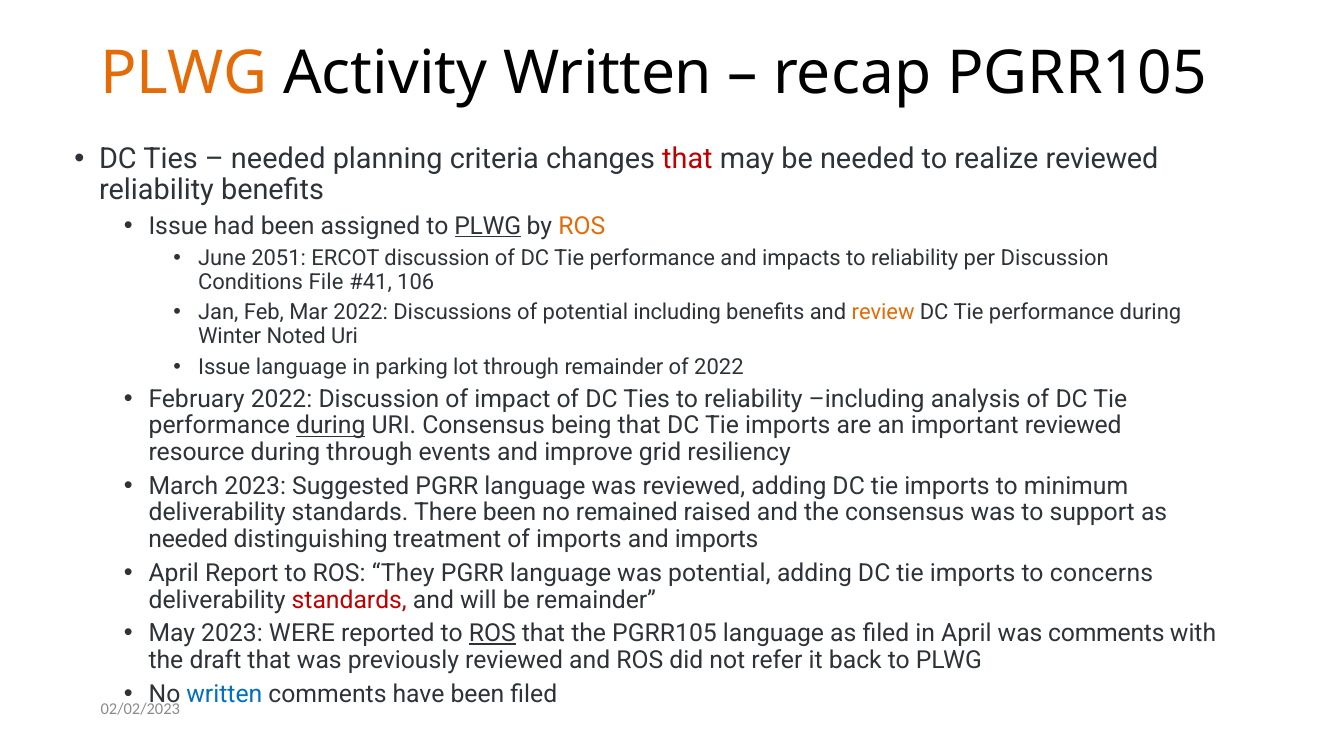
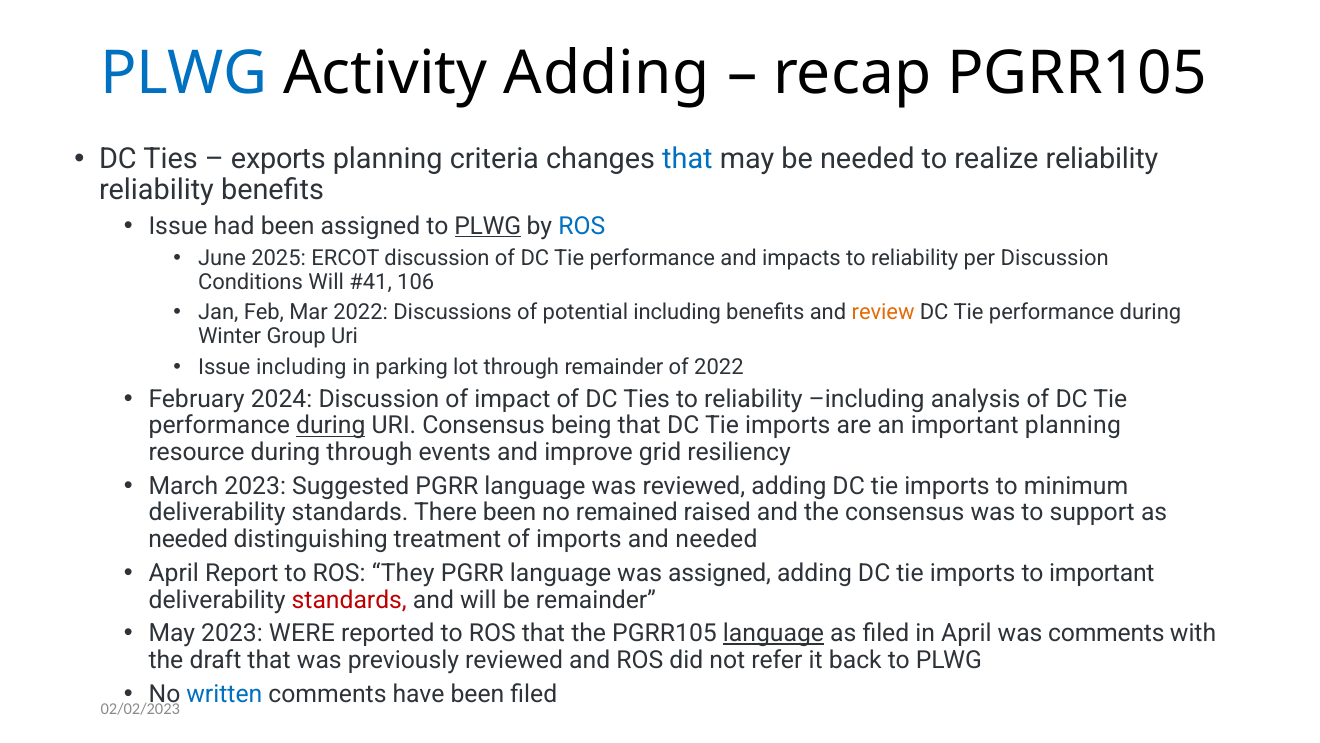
PLWG colour: orange -> blue (184, 73)
Activity Written: Written -> Adding (607, 73)
needed: needed -> exports (278, 159)
that colour: red -> blue (687, 159)
realize reviewed: reviewed -> reliability (1102, 159)
ROS colour: orange -> blue (582, 226)
2051: 2051 -> 2025 (279, 258)
Conditions File: File -> Will (326, 282)
Noted: Noted -> Group (296, 336)
Issue language: language -> including (301, 367)
February 2022: 2022 -> 2024 (282, 399)
important reviewed: reviewed -> planning (1073, 425)
and imports: imports -> needed (716, 539)
was potential: potential -> assigned (720, 573)
to concerns: concerns -> important (1102, 573)
ROS underline: present -> none (492, 633)
language underline: none -> present (774, 633)
